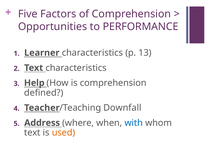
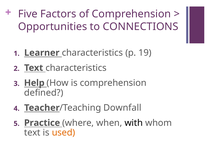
PERFORMANCE: PERFORMANCE -> CONNECTIONS (141, 27)
13: 13 -> 19 (145, 53)
Address: Address -> Practice (42, 123)
with colour: blue -> black (134, 123)
